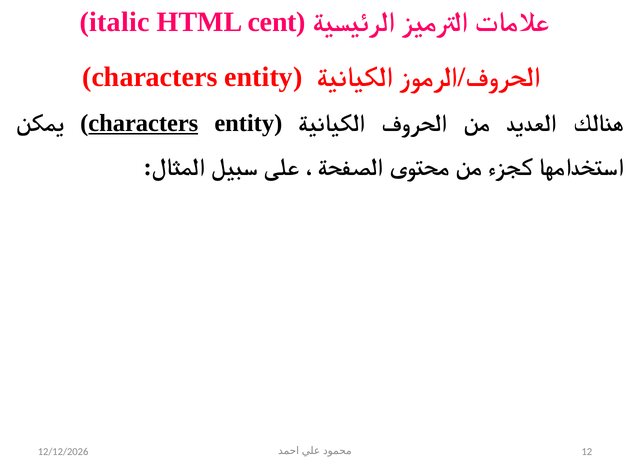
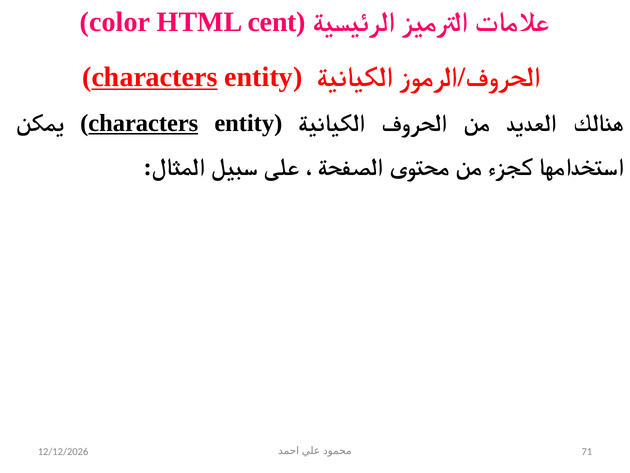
italic: italic -> color (120, 22)
characters underline: none -> present (154, 77)
12: 12 -> 71 (587, 451)
